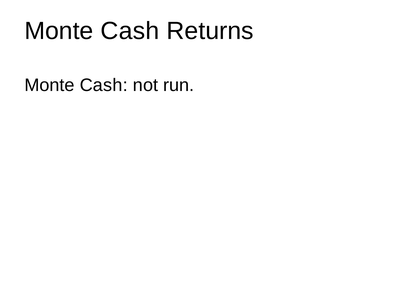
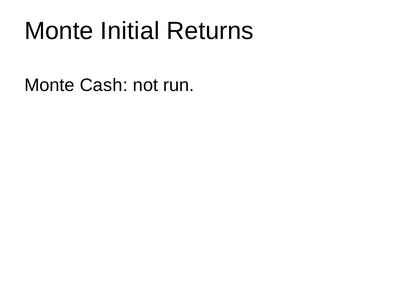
Cash: Cash -> Initial (130, 31)
